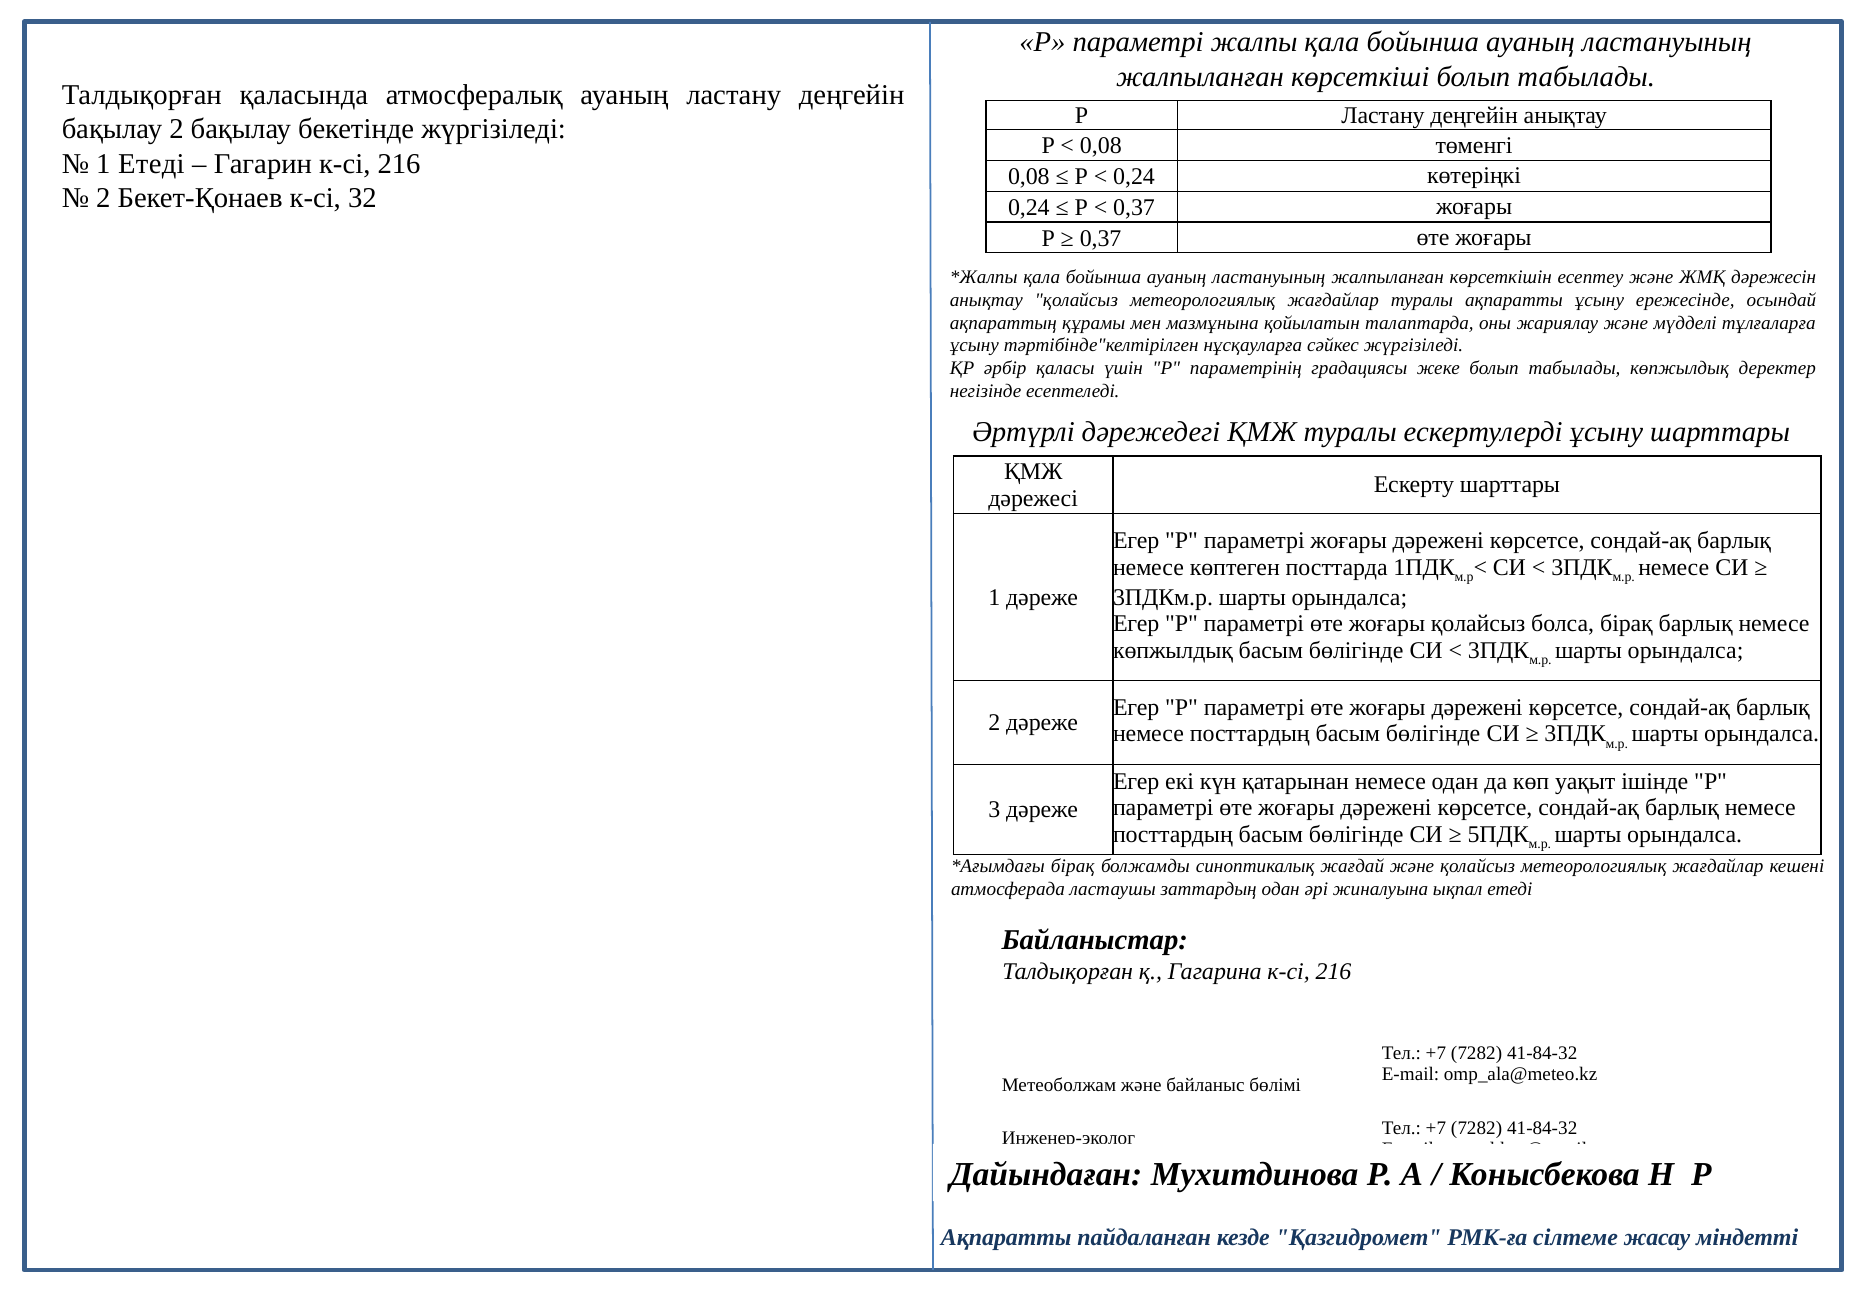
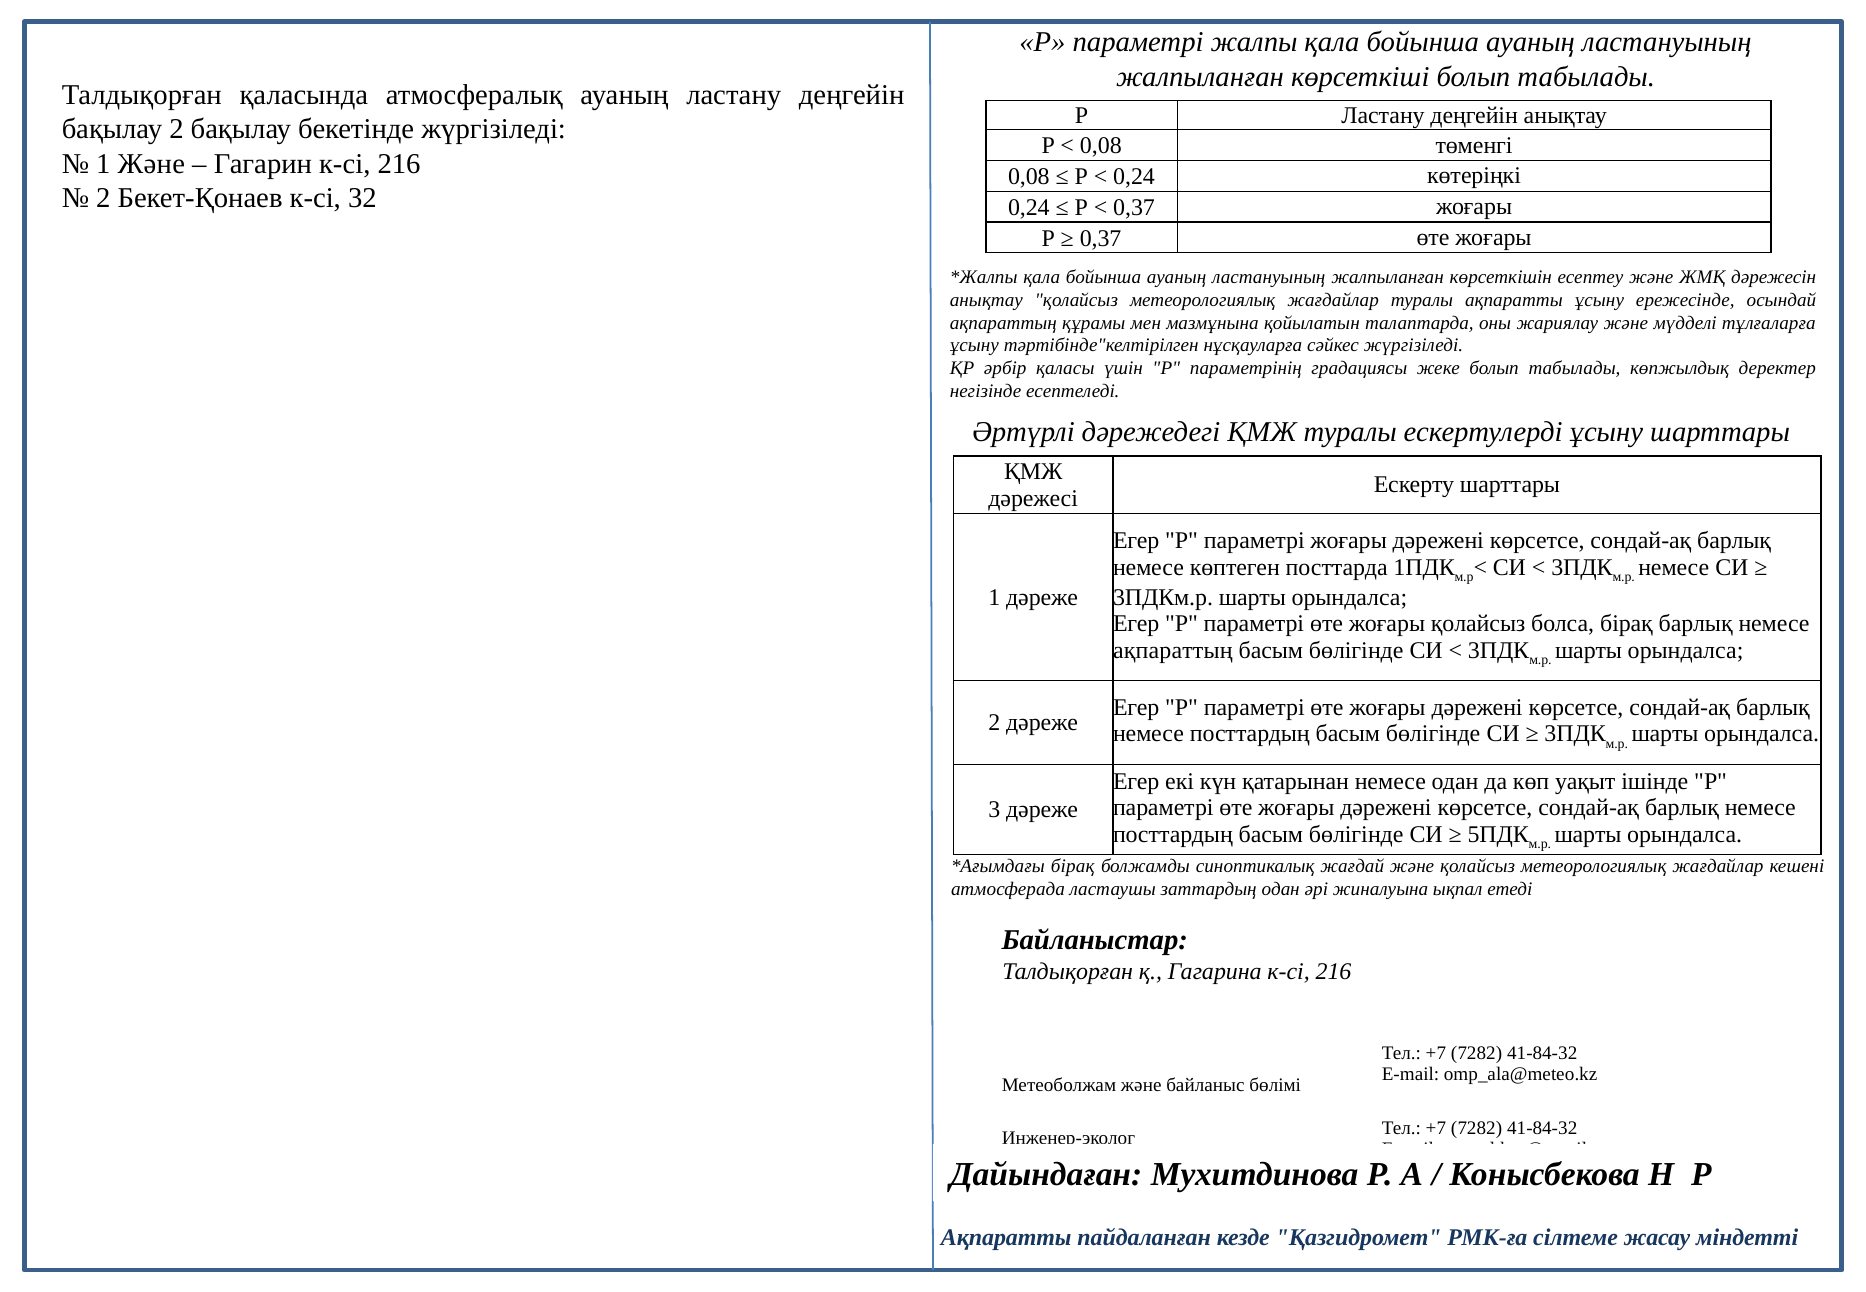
1 Етеді: Етеді -> Және (151, 164)
көпжылдық: көпжылдық -> ақпараттың (1173, 650)
